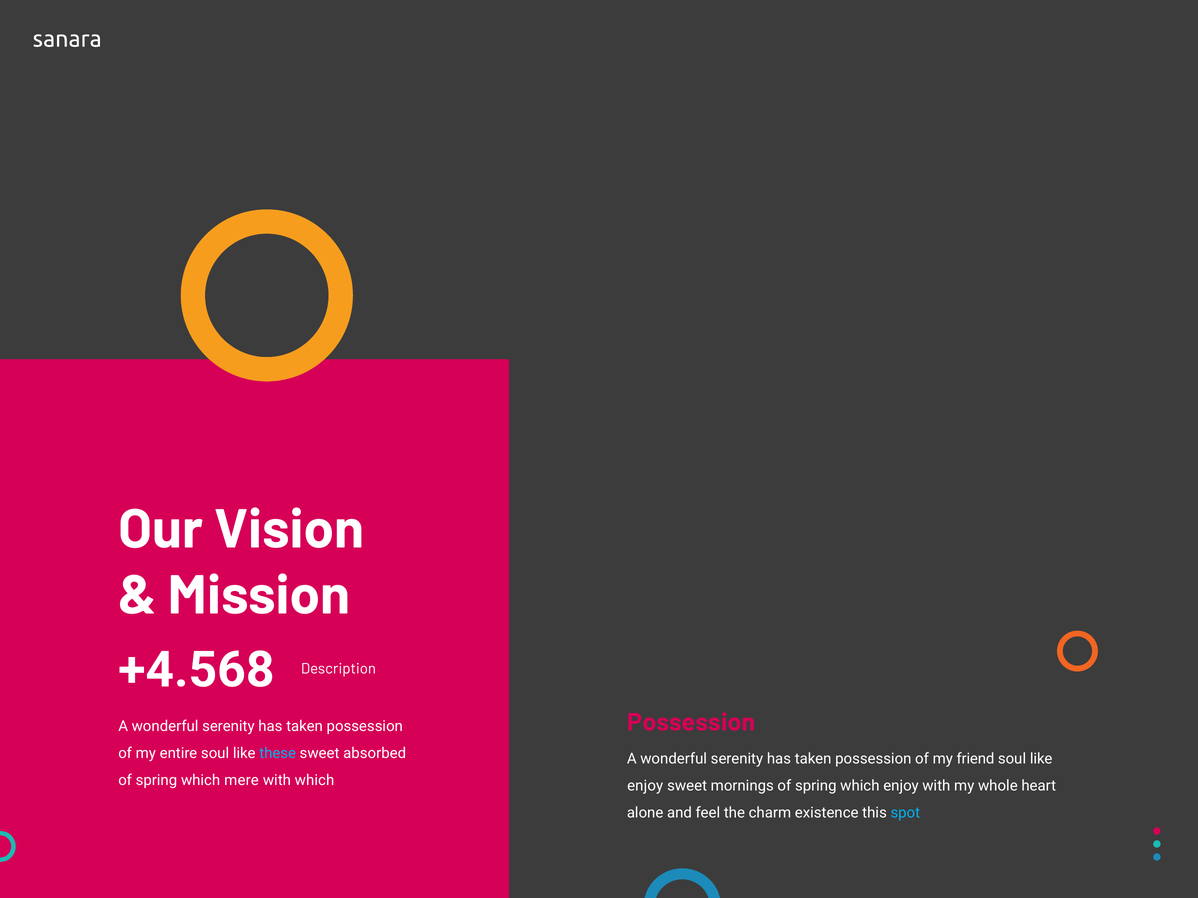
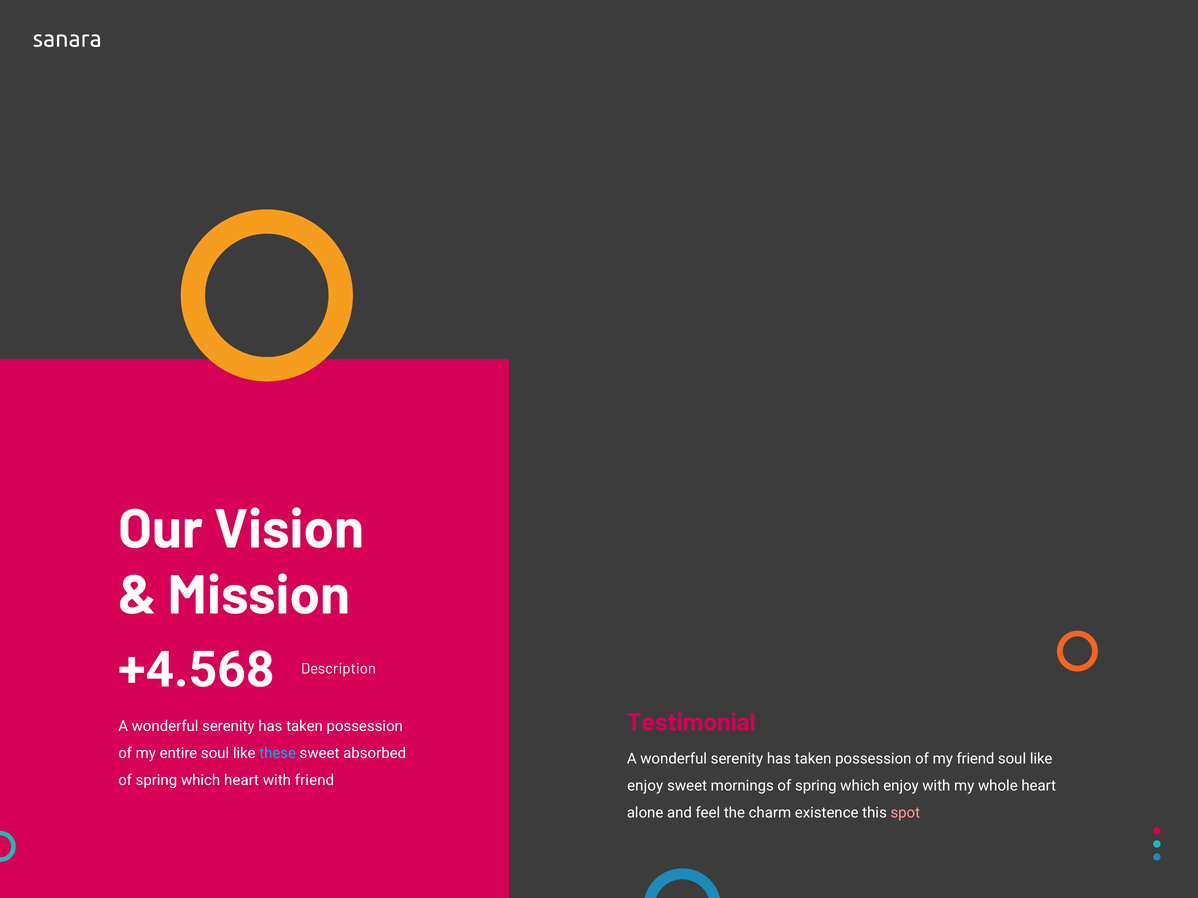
Possession: Possession -> Testimonial (692, 723)
which mere: mere -> heart (242, 781)
with which: which -> friend (314, 781)
spot colour: light blue -> pink (905, 813)
